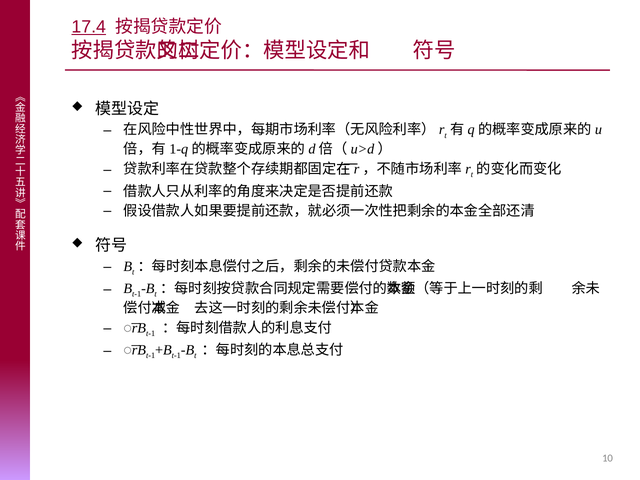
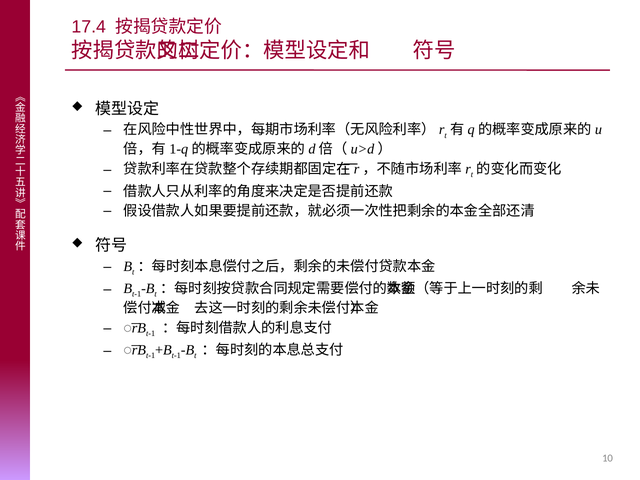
17.4 underline: present -> none (89, 27)
